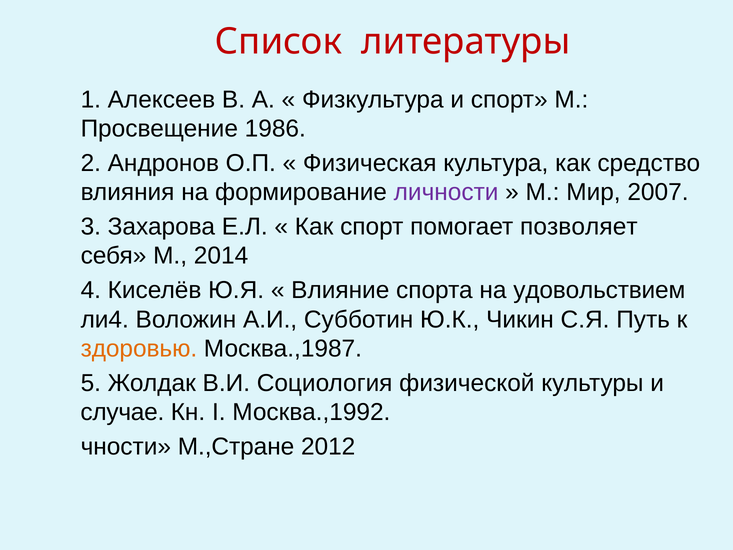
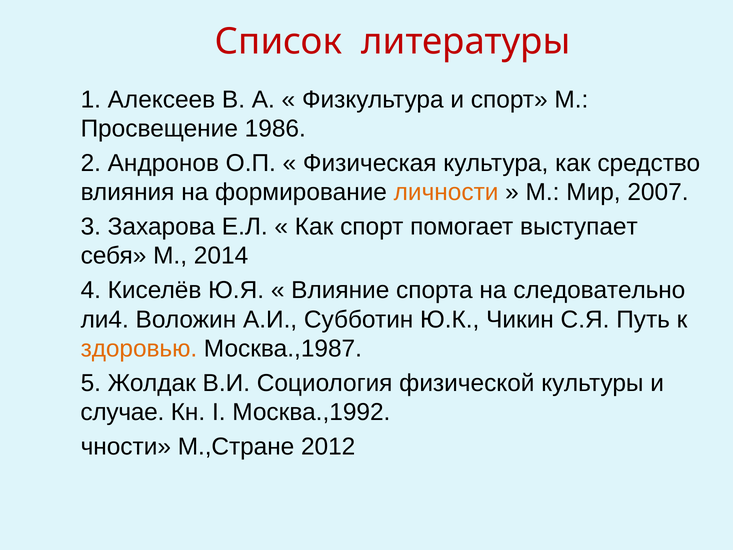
личности colour: purple -> orange (446, 192)
позволяет: позволяет -> выступает (579, 226)
удовольствием: удовольствием -> следовательно (599, 290)
